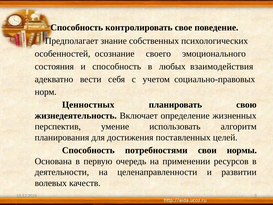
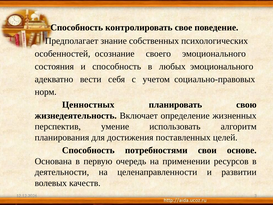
любых взаимодействия: взаимодействия -> эмоционального (222, 66)
нормы: нормы -> основе (242, 150)
